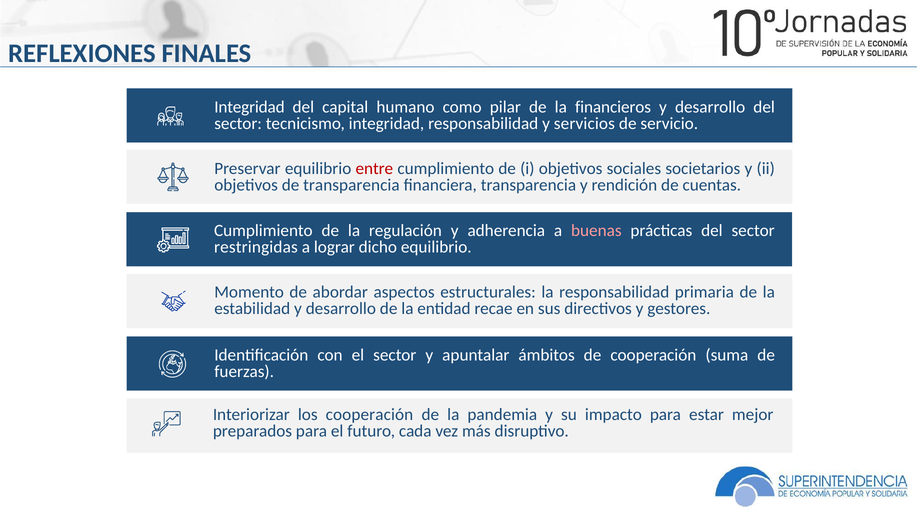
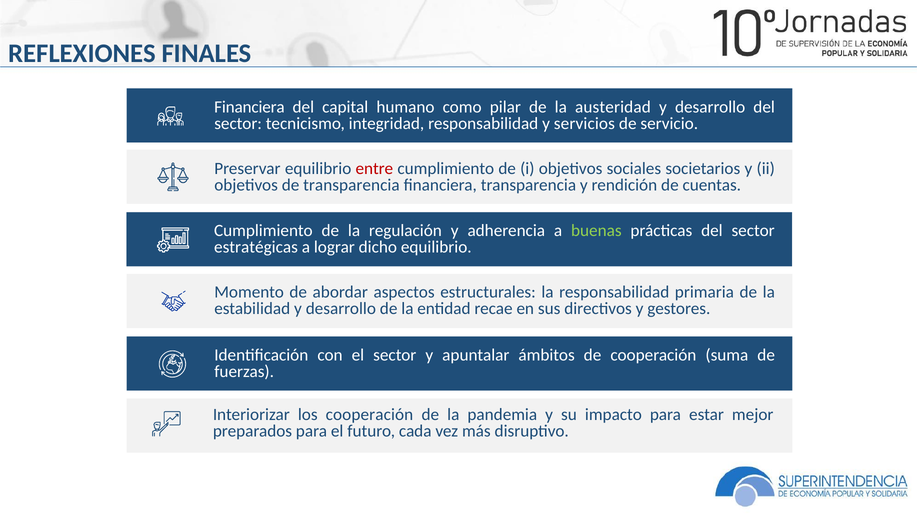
Integridad: Integridad -> Financiera (249, 107)
financieros: financieros -> austeridad (613, 107)
buenas colour: pink -> light green (596, 230)
restringidas: restringidas -> estratégicas (256, 247)
